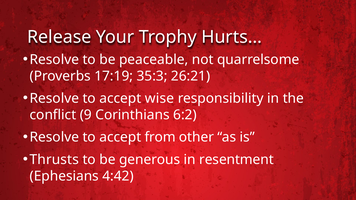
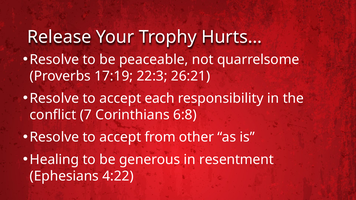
35:3: 35:3 -> 22:3 (152, 76)
wise: wise -> each (160, 98)
9: 9 -> 7 (86, 115)
6:2: 6:2 -> 6:8 (185, 115)
Thrusts: Thrusts -> Healing (54, 160)
4:42: 4:42 -> 4:22 (118, 176)
